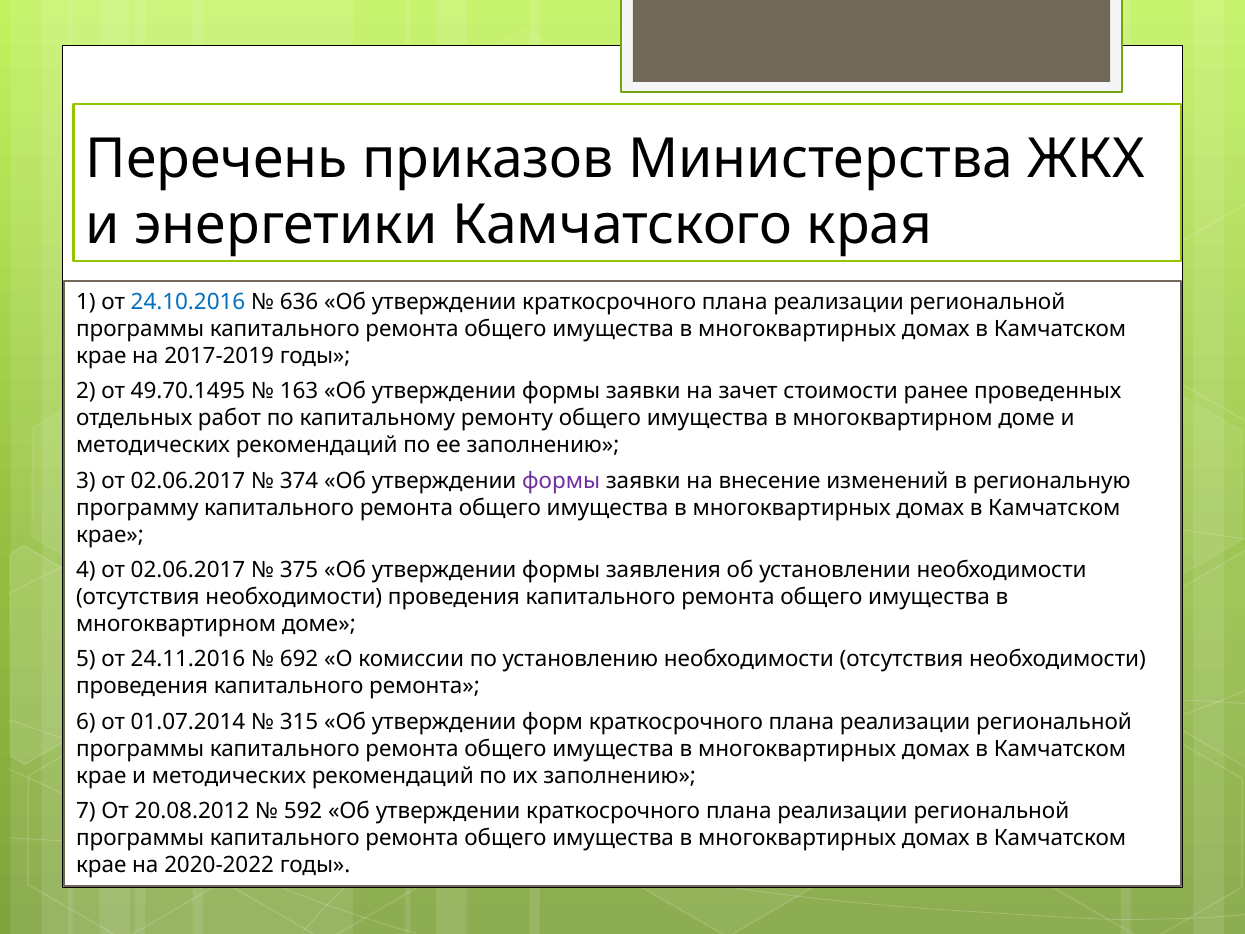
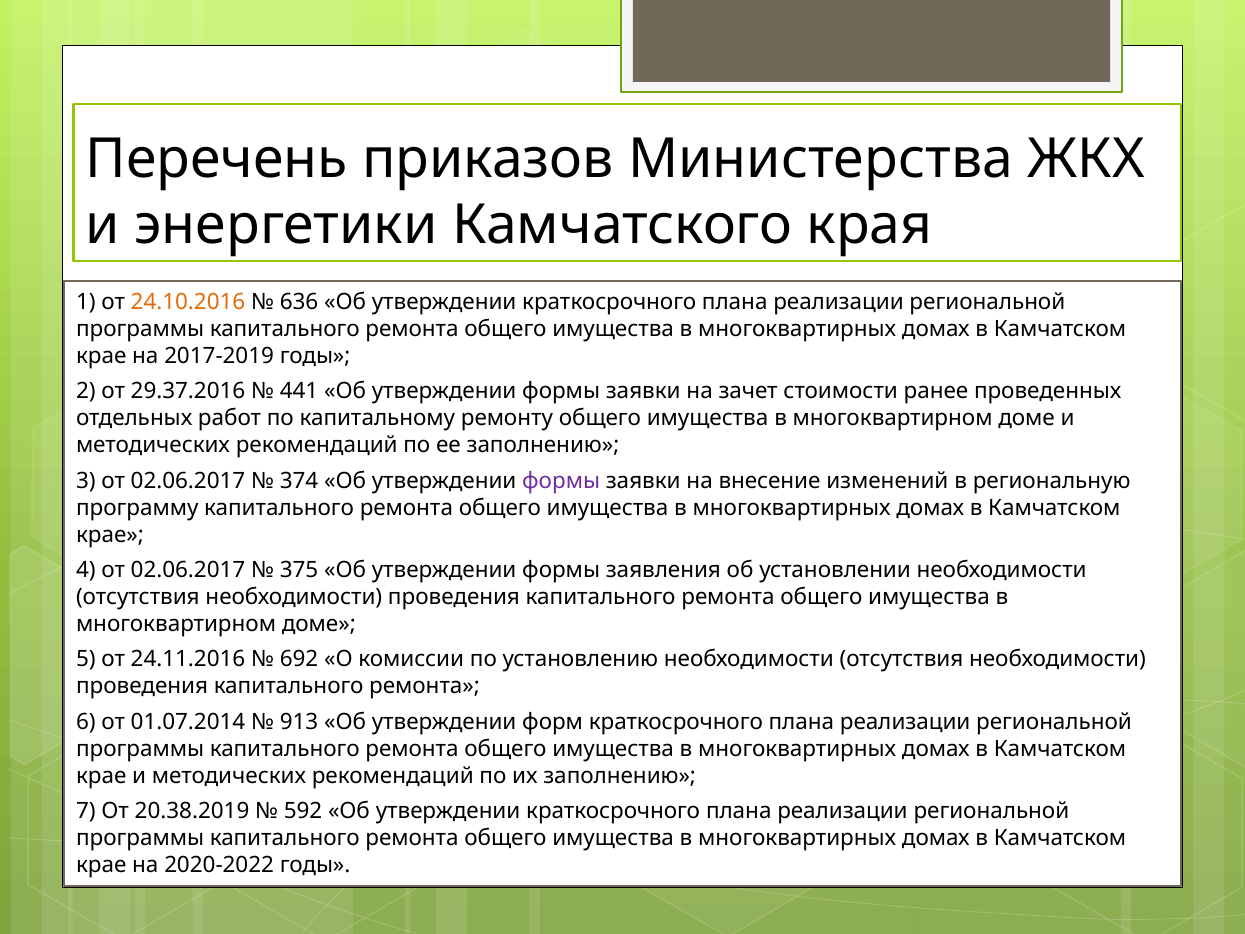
24.10.2016 colour: blue -> orange (188, 302)
49.70.1495: 49.70.1495 -> 29.37.2016 (188, 391)
163: 163 -> 441 (299, 391)
315: 315 -> 913 (299, 721)
20.08.2012: 20.08.2012 -> 20.38.2019 (192, 811)
